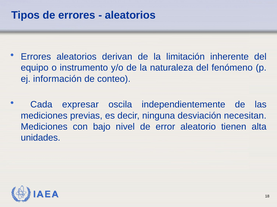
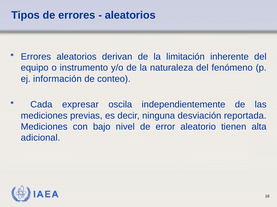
necesitan: necesitan -> reportada (245, 116)
unidades: unidades -> adicional (41, 138)
